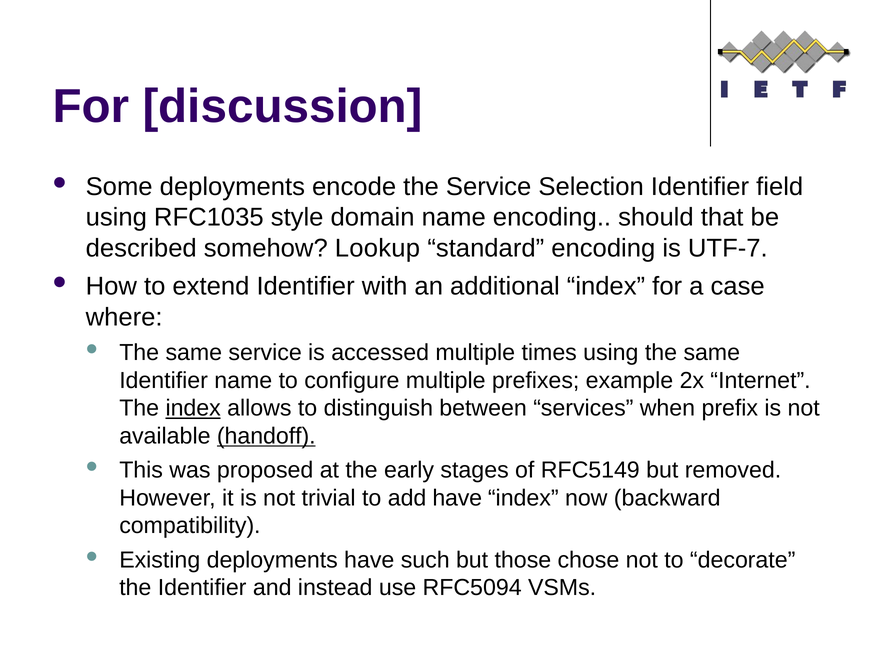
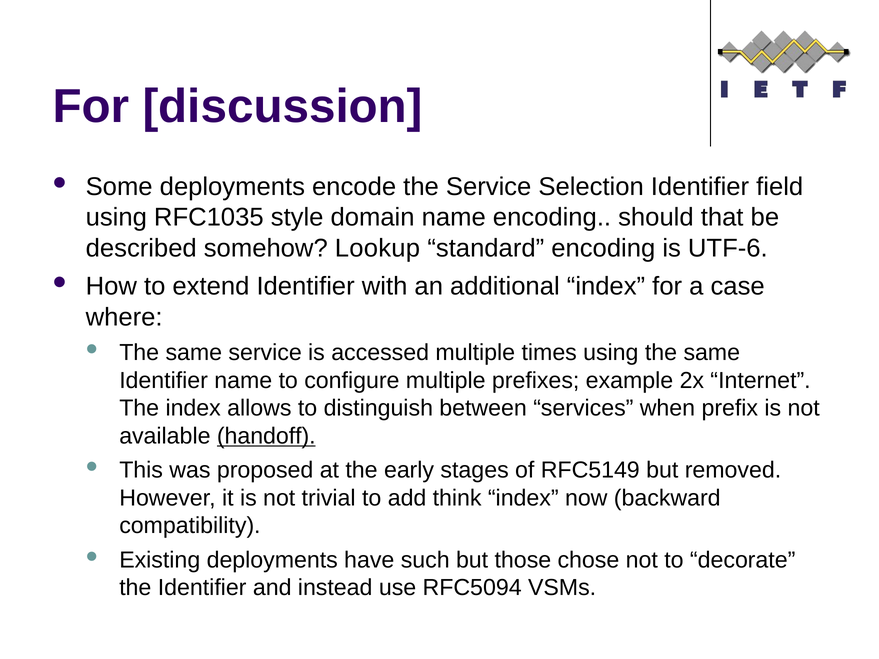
UTF-7: UTF-7 -> UTF-6 (728, 248)
index underline: present -> none (193, 408)
add have: have -> think (457, 498)
